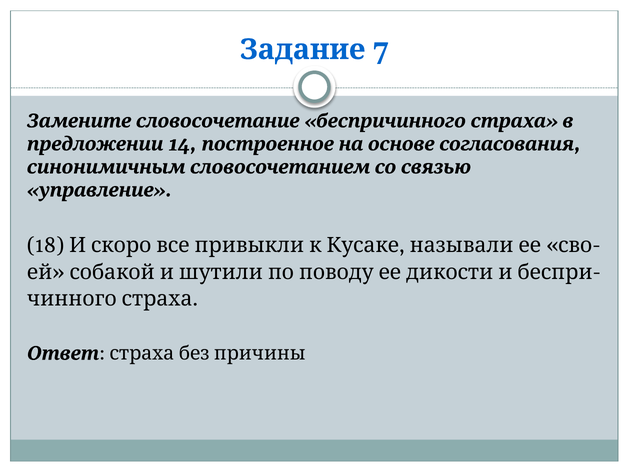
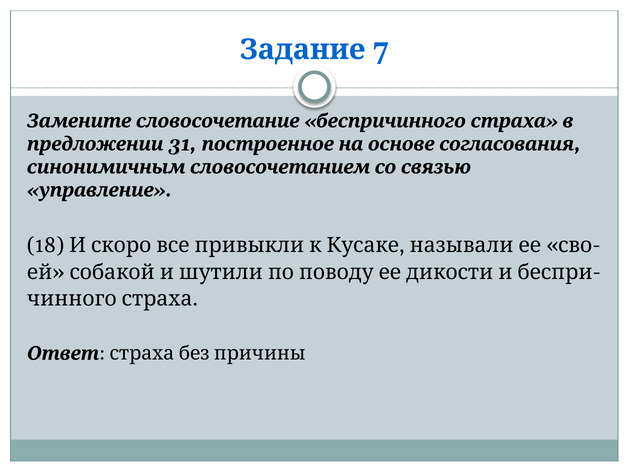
14: 14 -> 31 (182, 144)
